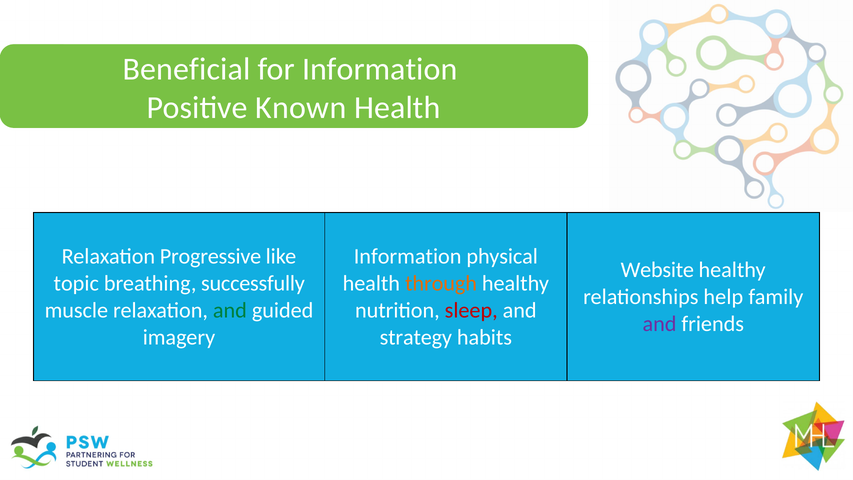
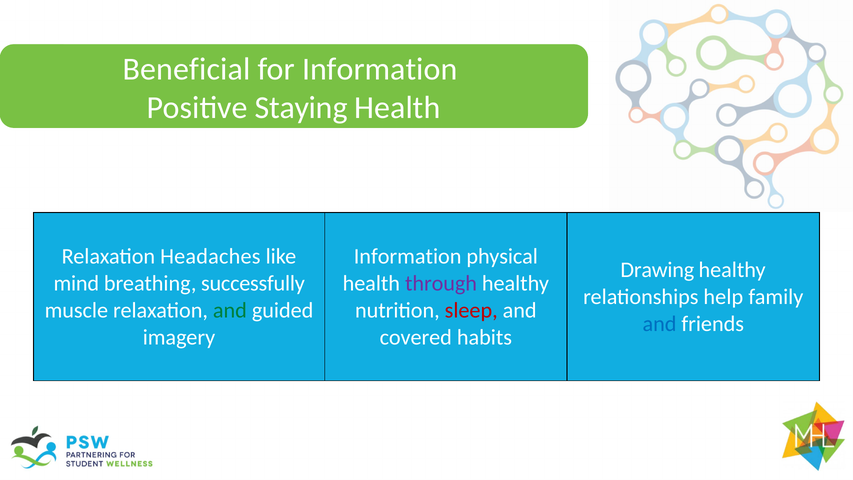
Known: Known -> Staying (301, 107)
Progressive: Progressive -> Headaches (210, 256)
Website: Website -> Drawing (657, 270)
topic: topic -> mind (76, 283)
through colour: orange -> purple (441, 283)
and colour: purple -> blue (660, 324)
strategy: strategy -> covered (416, 337)
